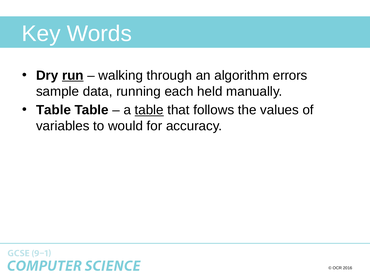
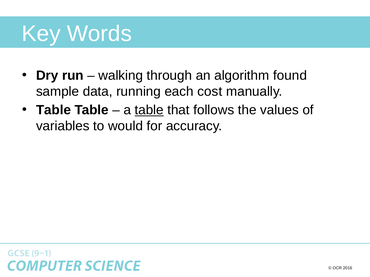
run underline: present -> none (73, 76)
errors: errors -> found (290, 76)
held: held -> cost (210, 92)
